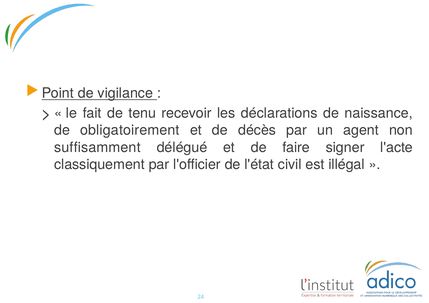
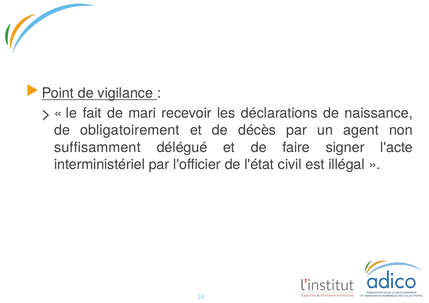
tenu: tenu -> mari (142, 113)
classiquement: classiquement -> interministériel (99, 165)
